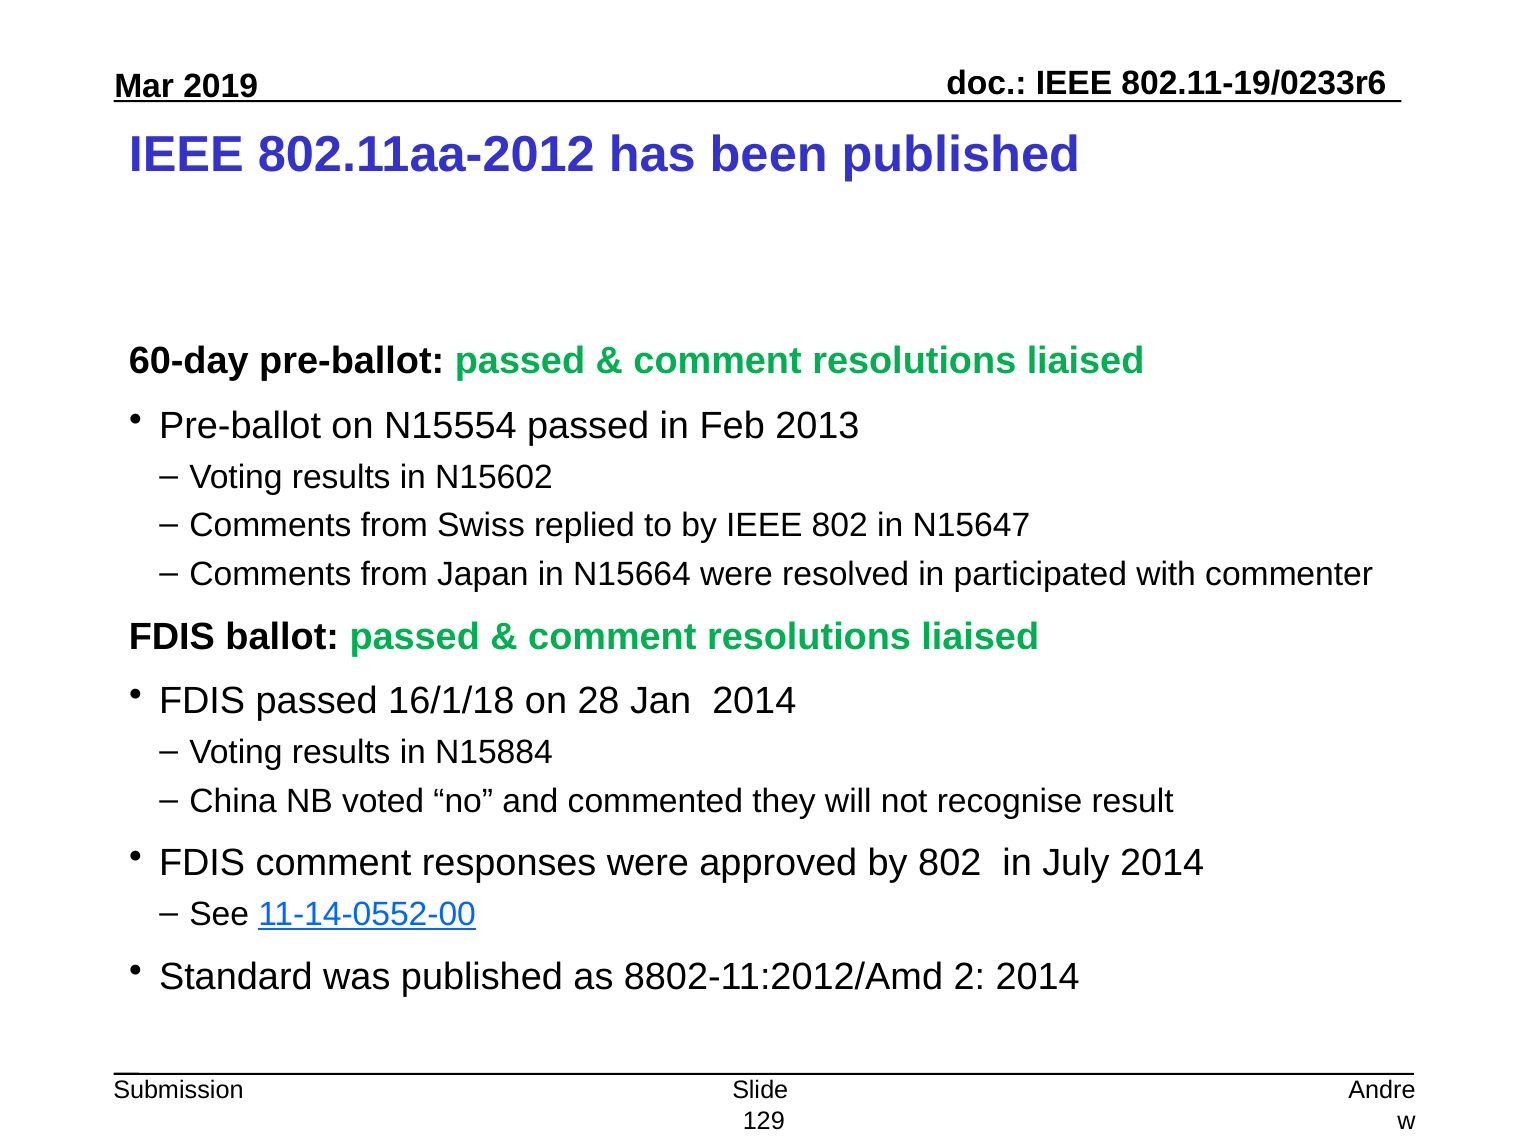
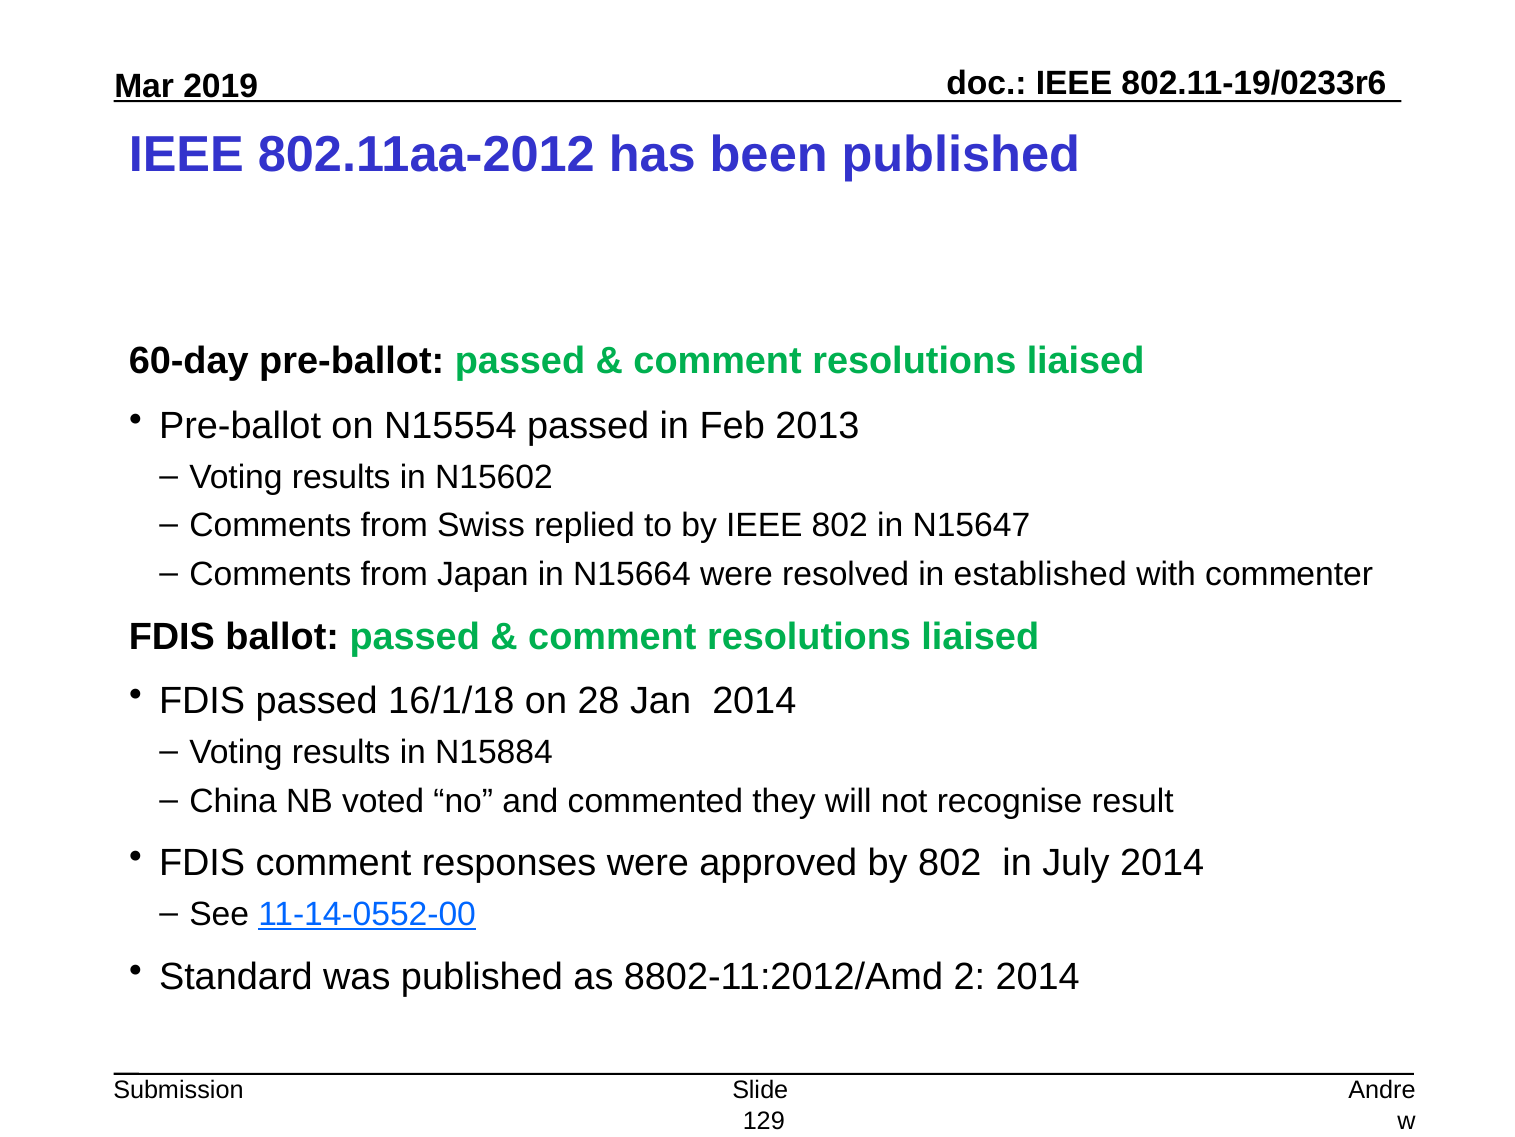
participated: participated -> established (1040, 574)
